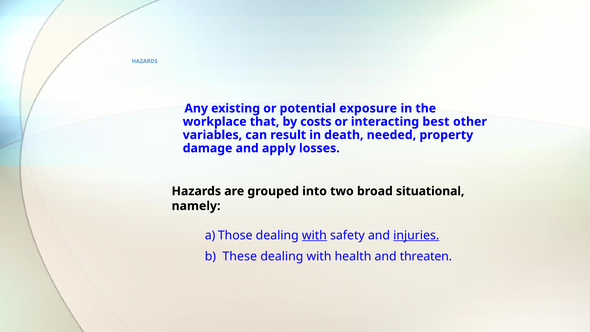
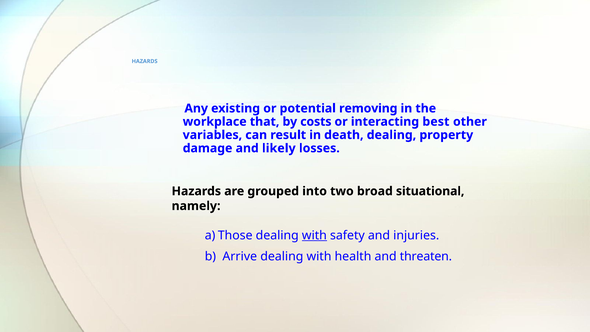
exposure: exposure -> removing (368, 108)
death needed: needed -> dealing (391, 135)
apply: apply -> likely (279, 148)
injuries underline: present -> none (416, 235)
These: These -> Arrive (240, 256)
